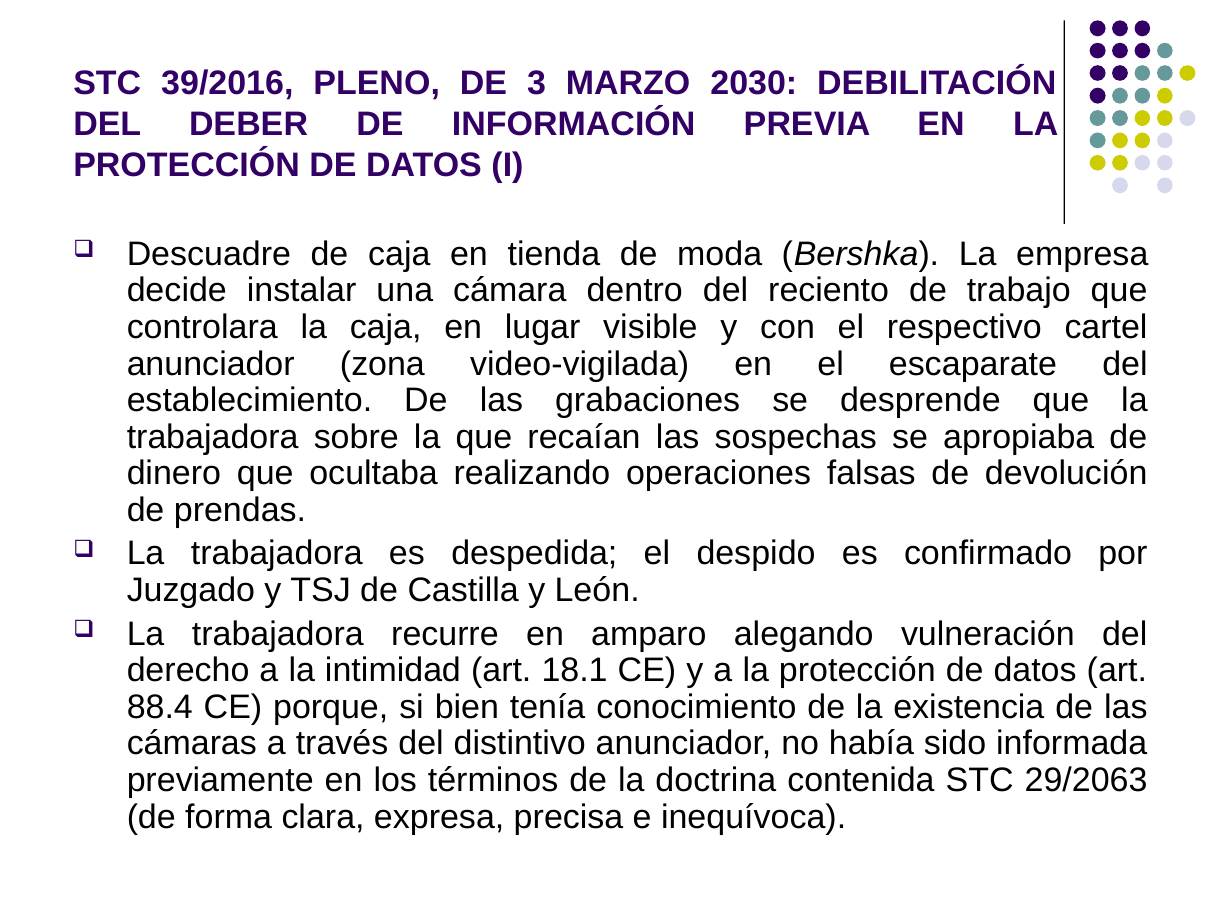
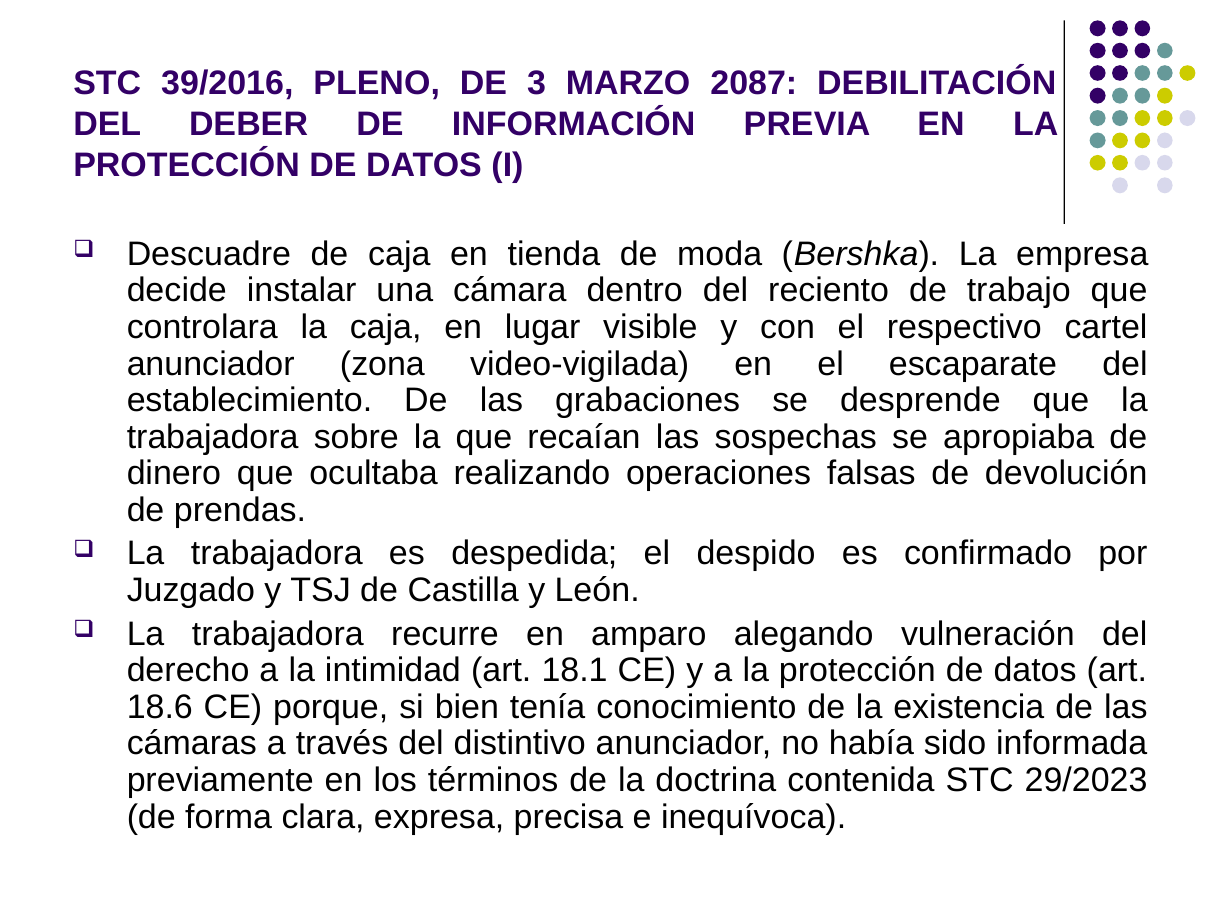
2030: 2030 -> 2087 (754, 84)
88.4: 88.4 -> 18.6 (160, 708)
29/2063: 29/2063 -> 29/2023 (1086, 781)
